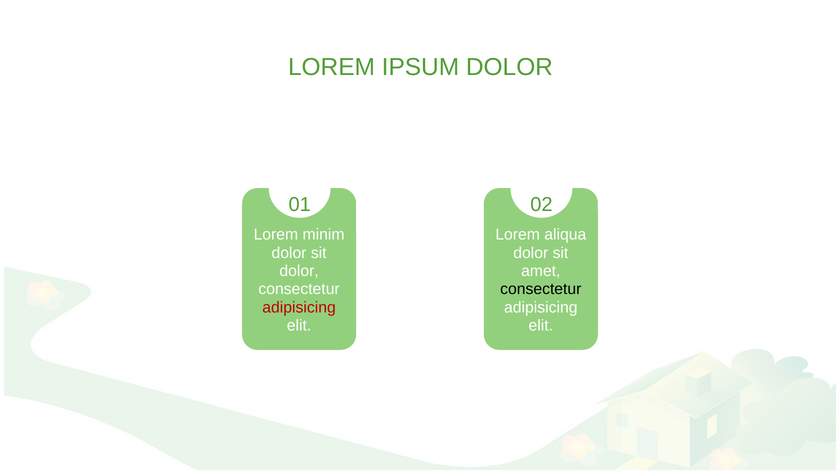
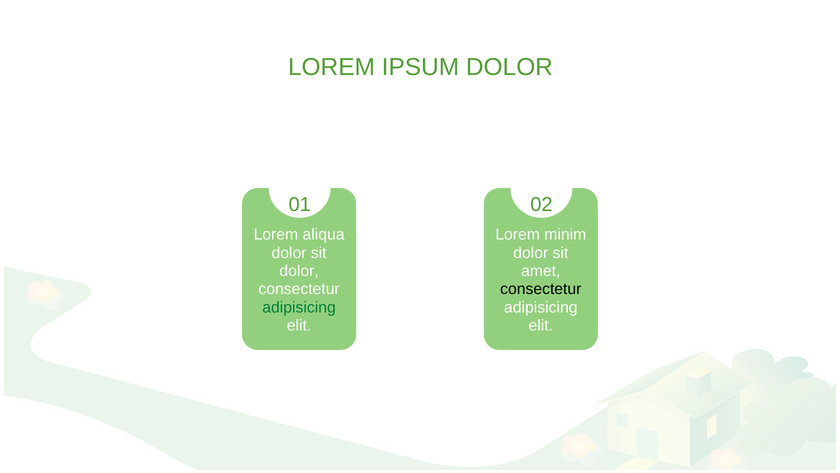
minim: minim -> aliqua (324, 234)
aliqua: aliqua -> minim (565, 234)
adipisicing colour: red -> green (299, 307)
